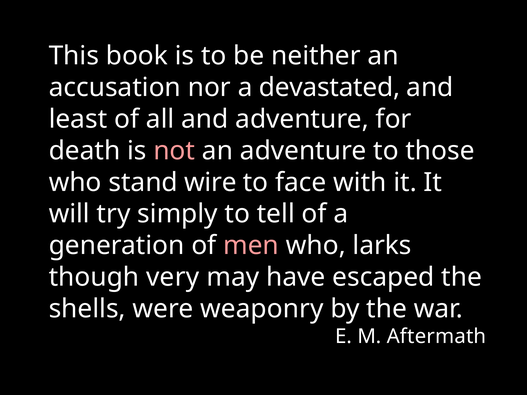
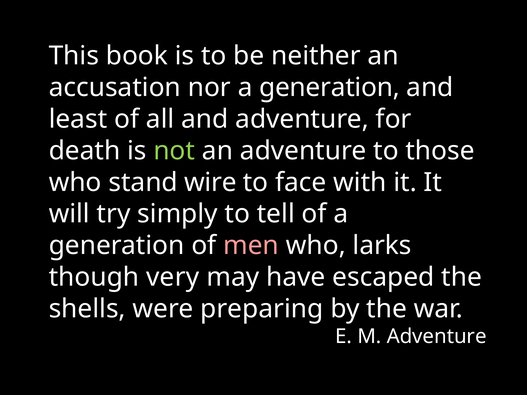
nor a devastated: devastated -> generation (330, 88)
not colour: pink -> light green (174, 151)
weaponry: weaponry -> preparing (262, 309)
M Aftermath: Aftermath -> Adventure (437, 337)
